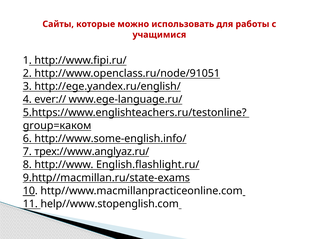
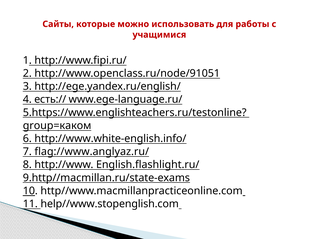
ever://: ever:// -> есть:// (50, 99)
http://www.some-english.info/: http://www.some-english.info/ -> http://www.white-english.info/ (110, 138)
трех://www.anglyaz.ru/: трех://www.anglyaz.ru/ -> flag://www.anglyaz.ru/ (92, 151)
